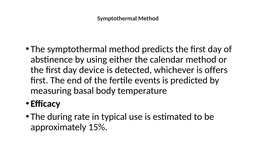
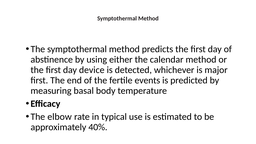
offers: offers -> major (216, 70)
during: during -> elbow (60, 117)
15%: 15% -> 40% (98, 127)
